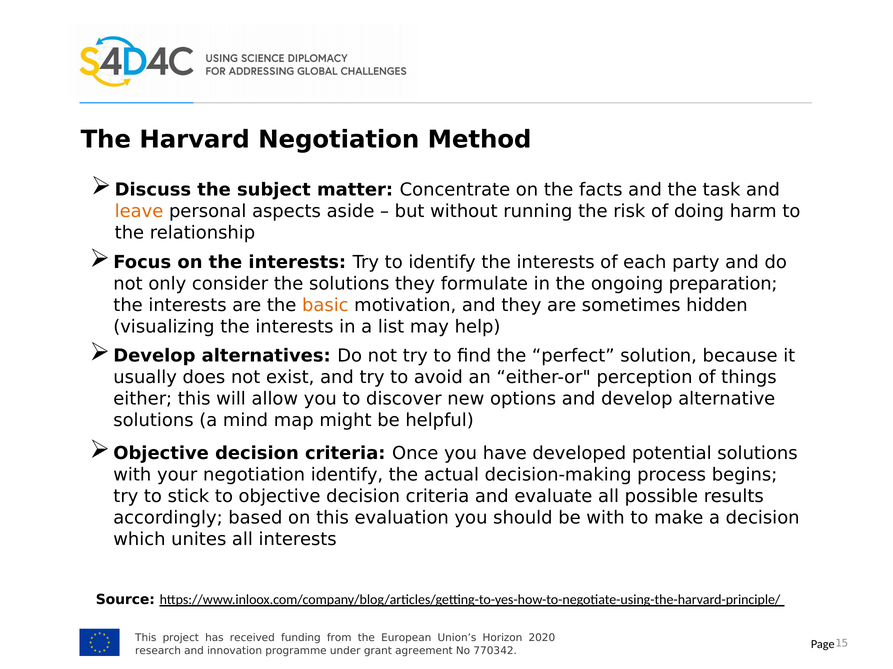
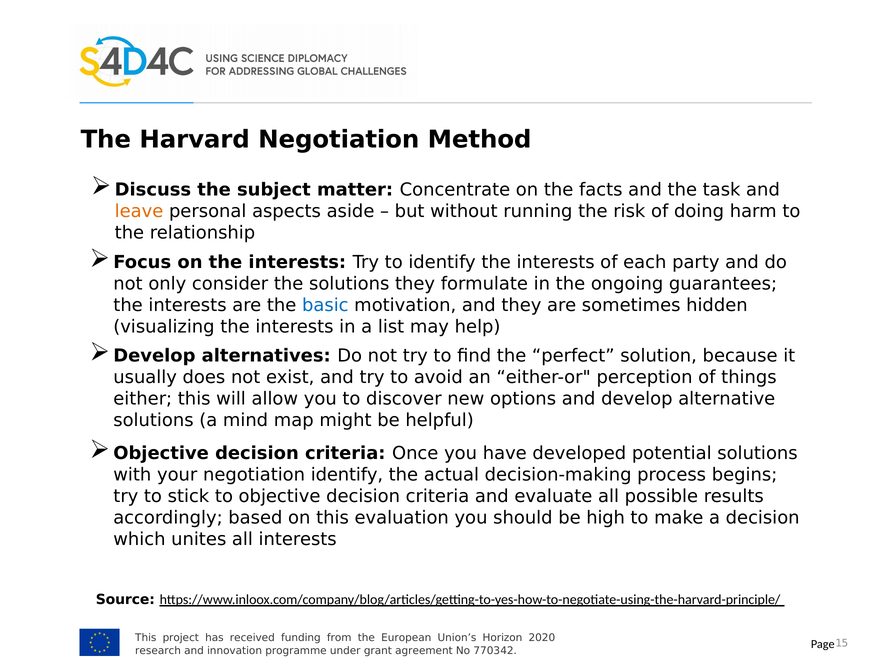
preparation: preparation -> guarantees (723, 284)
basic colour: orange -> blue (325, 306)
be with: with -> high (606, 518)
